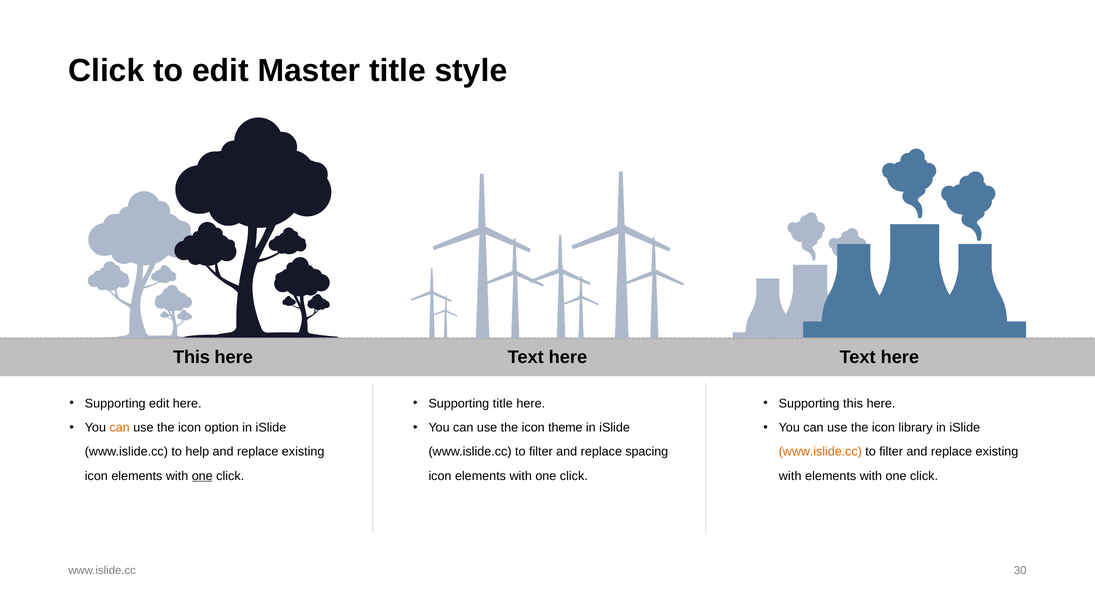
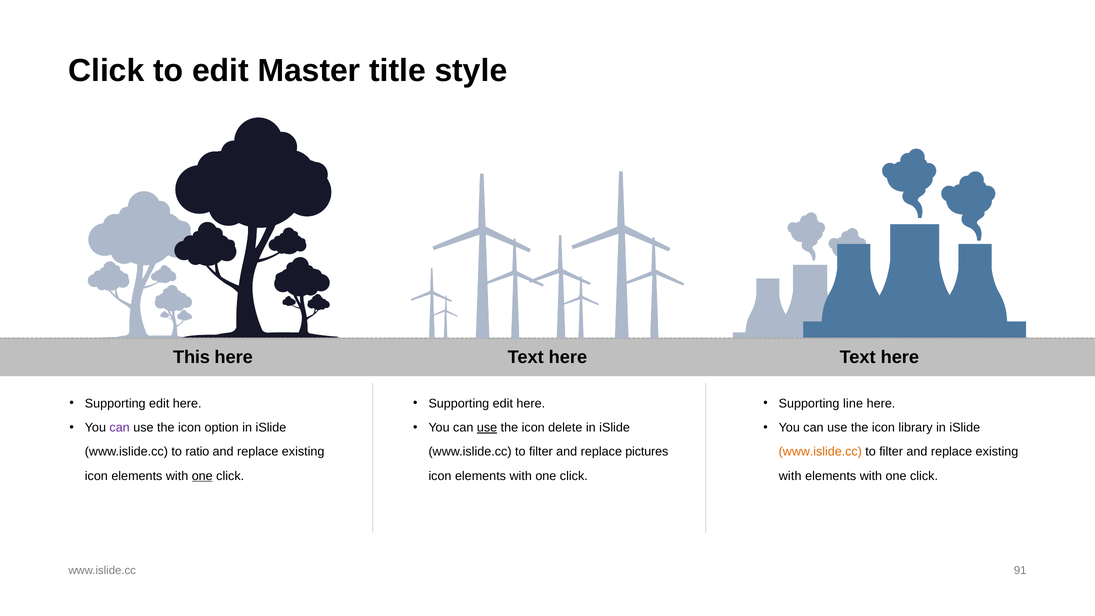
title: title -> edit (503, 403)
Supporting this: this -> line (853, 403)
can colour: orange -> purple (120, 428)
use underline: none -> present (487, 428)
theme: theme -> delete (565, 428)
help: help -> ratio (197, 452)
spacing: spacing -> pictures (647, 452)
30: 30 -> 91 (1020, 571)
